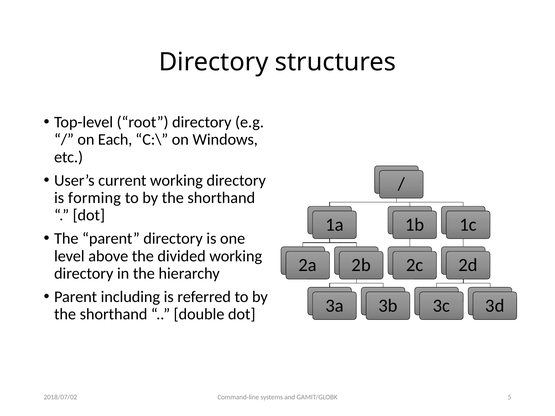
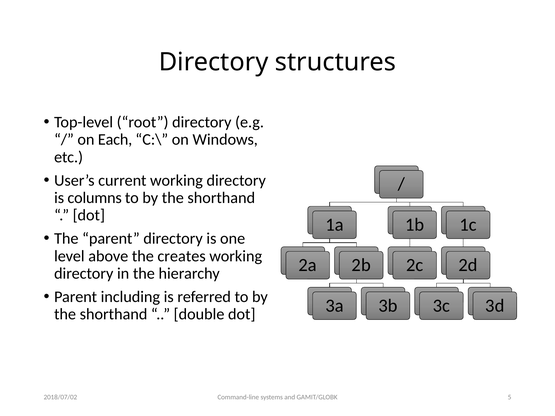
forming: forming -> columns (95, 198)
divided: divided -> creates (182, 256)
